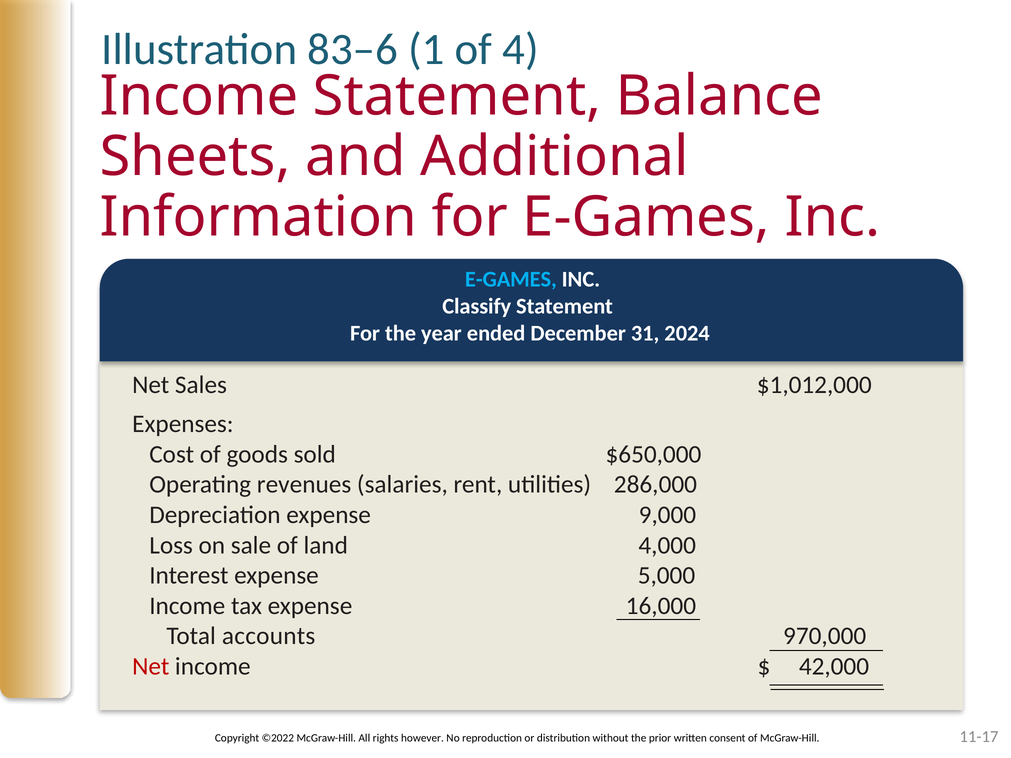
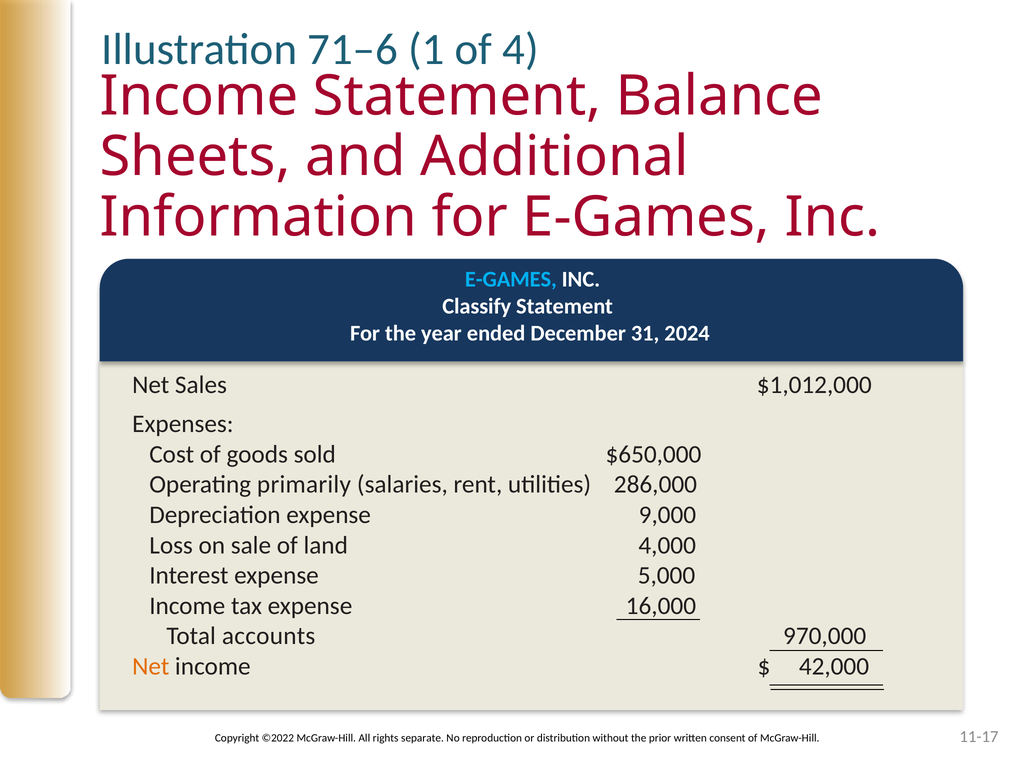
83–6: 83–6 -> 71–6 (353, 49)
revenues: revenues -> primarily (304, 485)
Net colour: red -> orange (151, 667)
however: however -> separate (422, 738)
